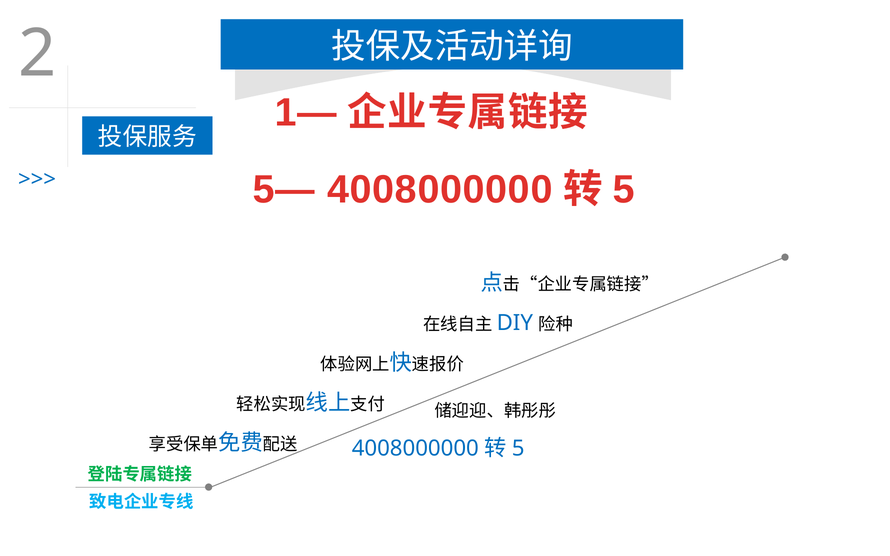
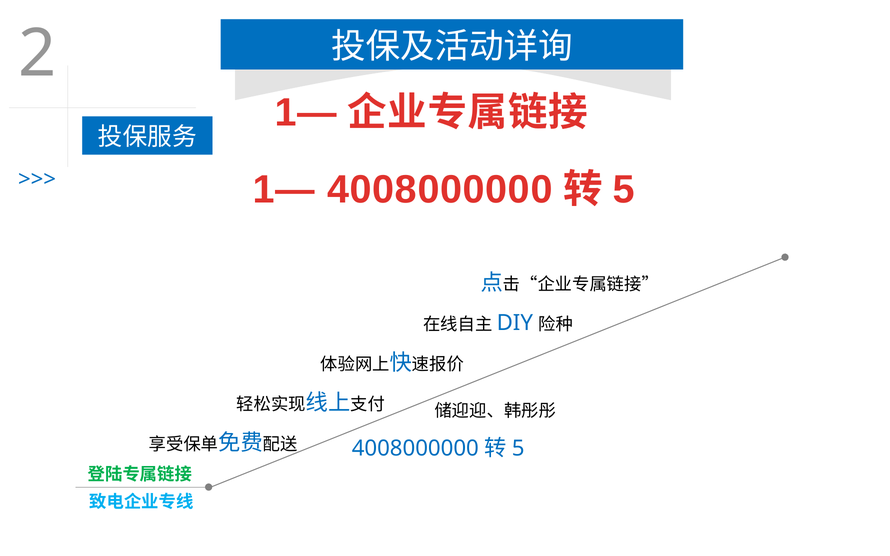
5—: 5— -> 1— (284, 190)
